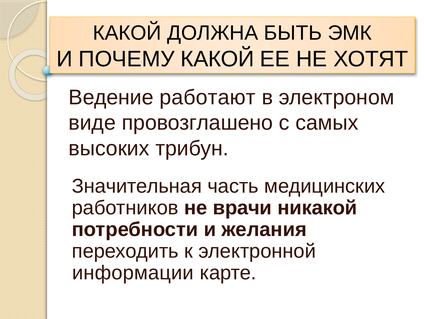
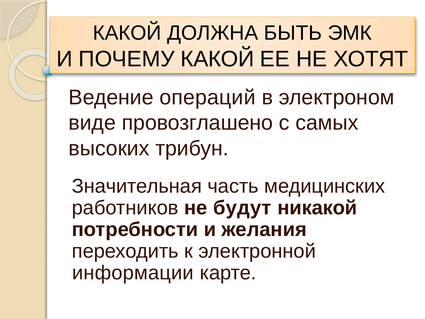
работают: работают -> операций (208, 97)
врачи: врачи -> будут (242, 208)
